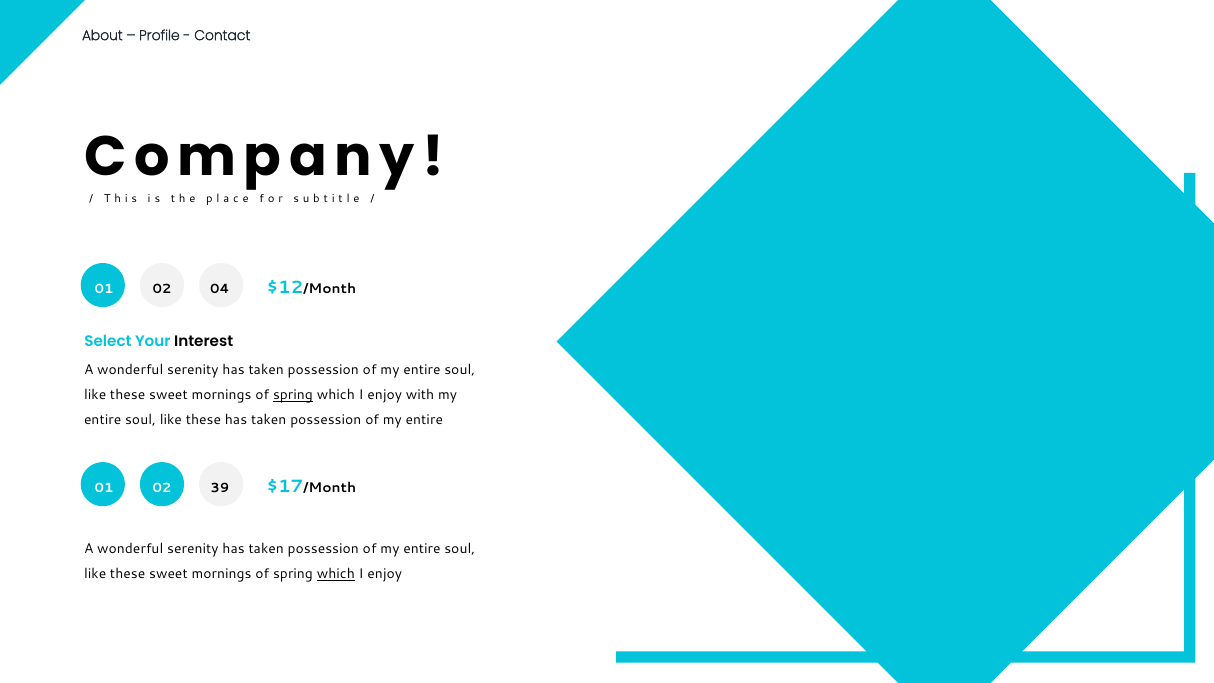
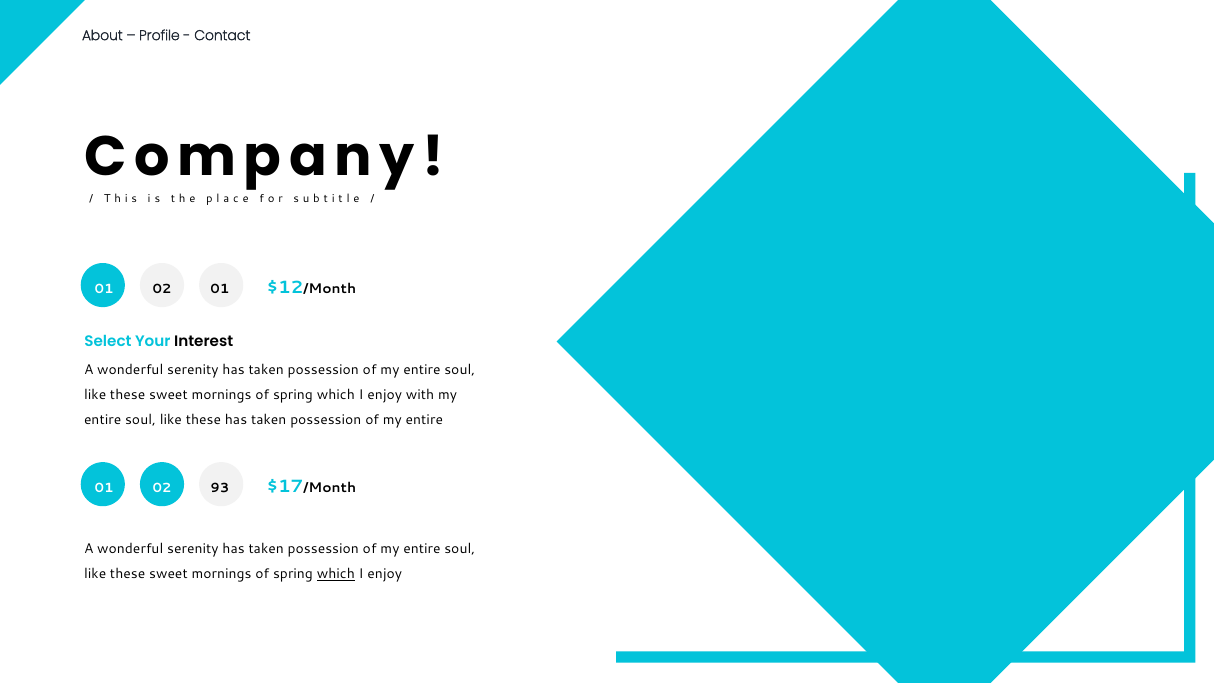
02 04: 04 -> 01 (220, 289)
spring underline: present -> none (293, 395)
39: 39 -> 93 (220, 488)
